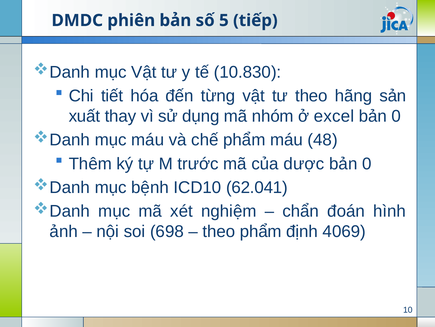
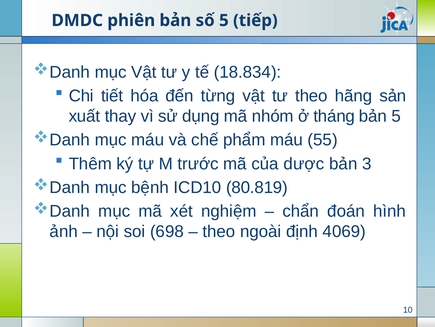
10.830: 10.830 -> 18.834 (248, 72)
excel: excel -> tháng (334, 116)
0: 0 -> 5 (396, 116)
48: 48 -> 55 (323, 140)
0: 0 -> 3 (367, 163)
62.041: 62.041 -> 80.819 (257, 187)
theo phẩm: phẩm -> ngoài (261, 231)
